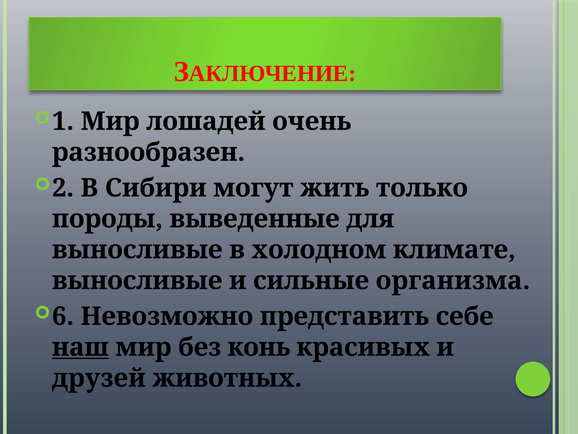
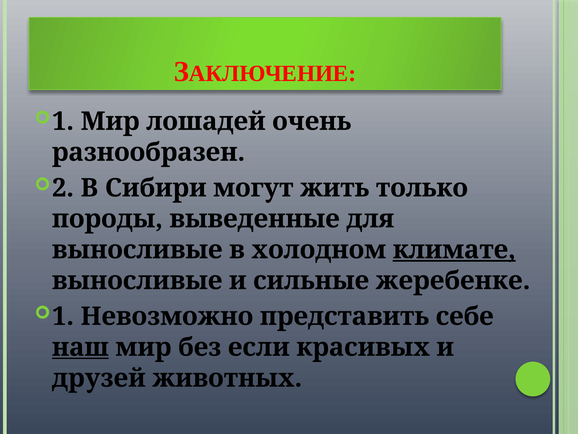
климате underline: none -> present (454, 249)
организма: организма -> жеребенке (453, 280)
6: 6 -> 1 (63, 316)
конь: конь -> если (259, 347)
